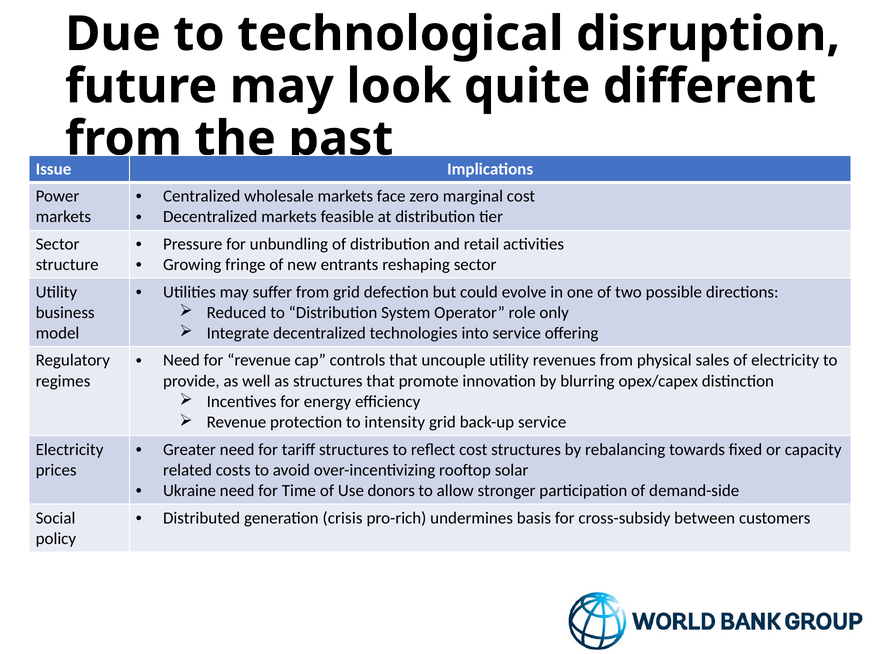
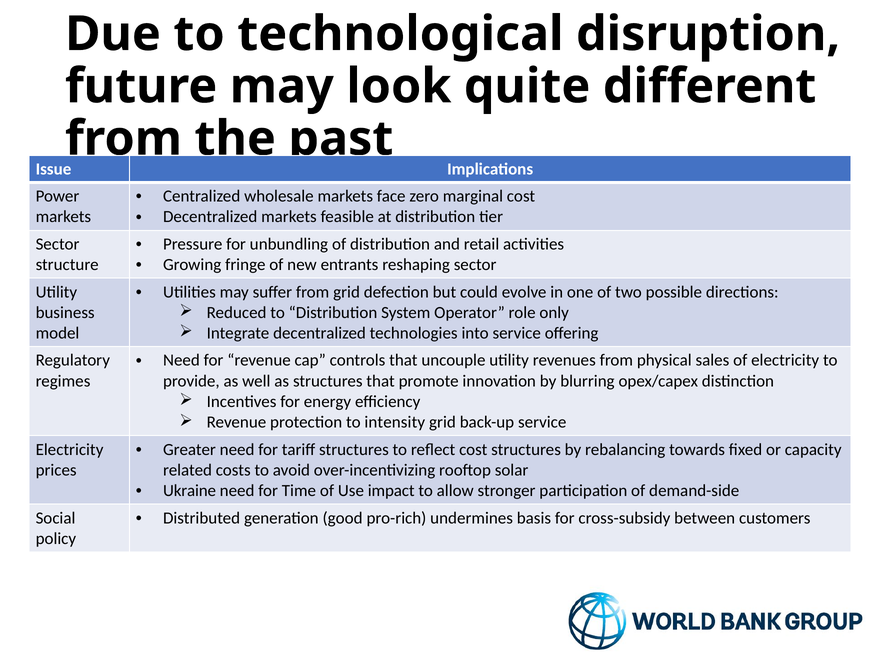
donors: donors -> impact (391, 491)
crisis: crisis -> good (343, 519)
